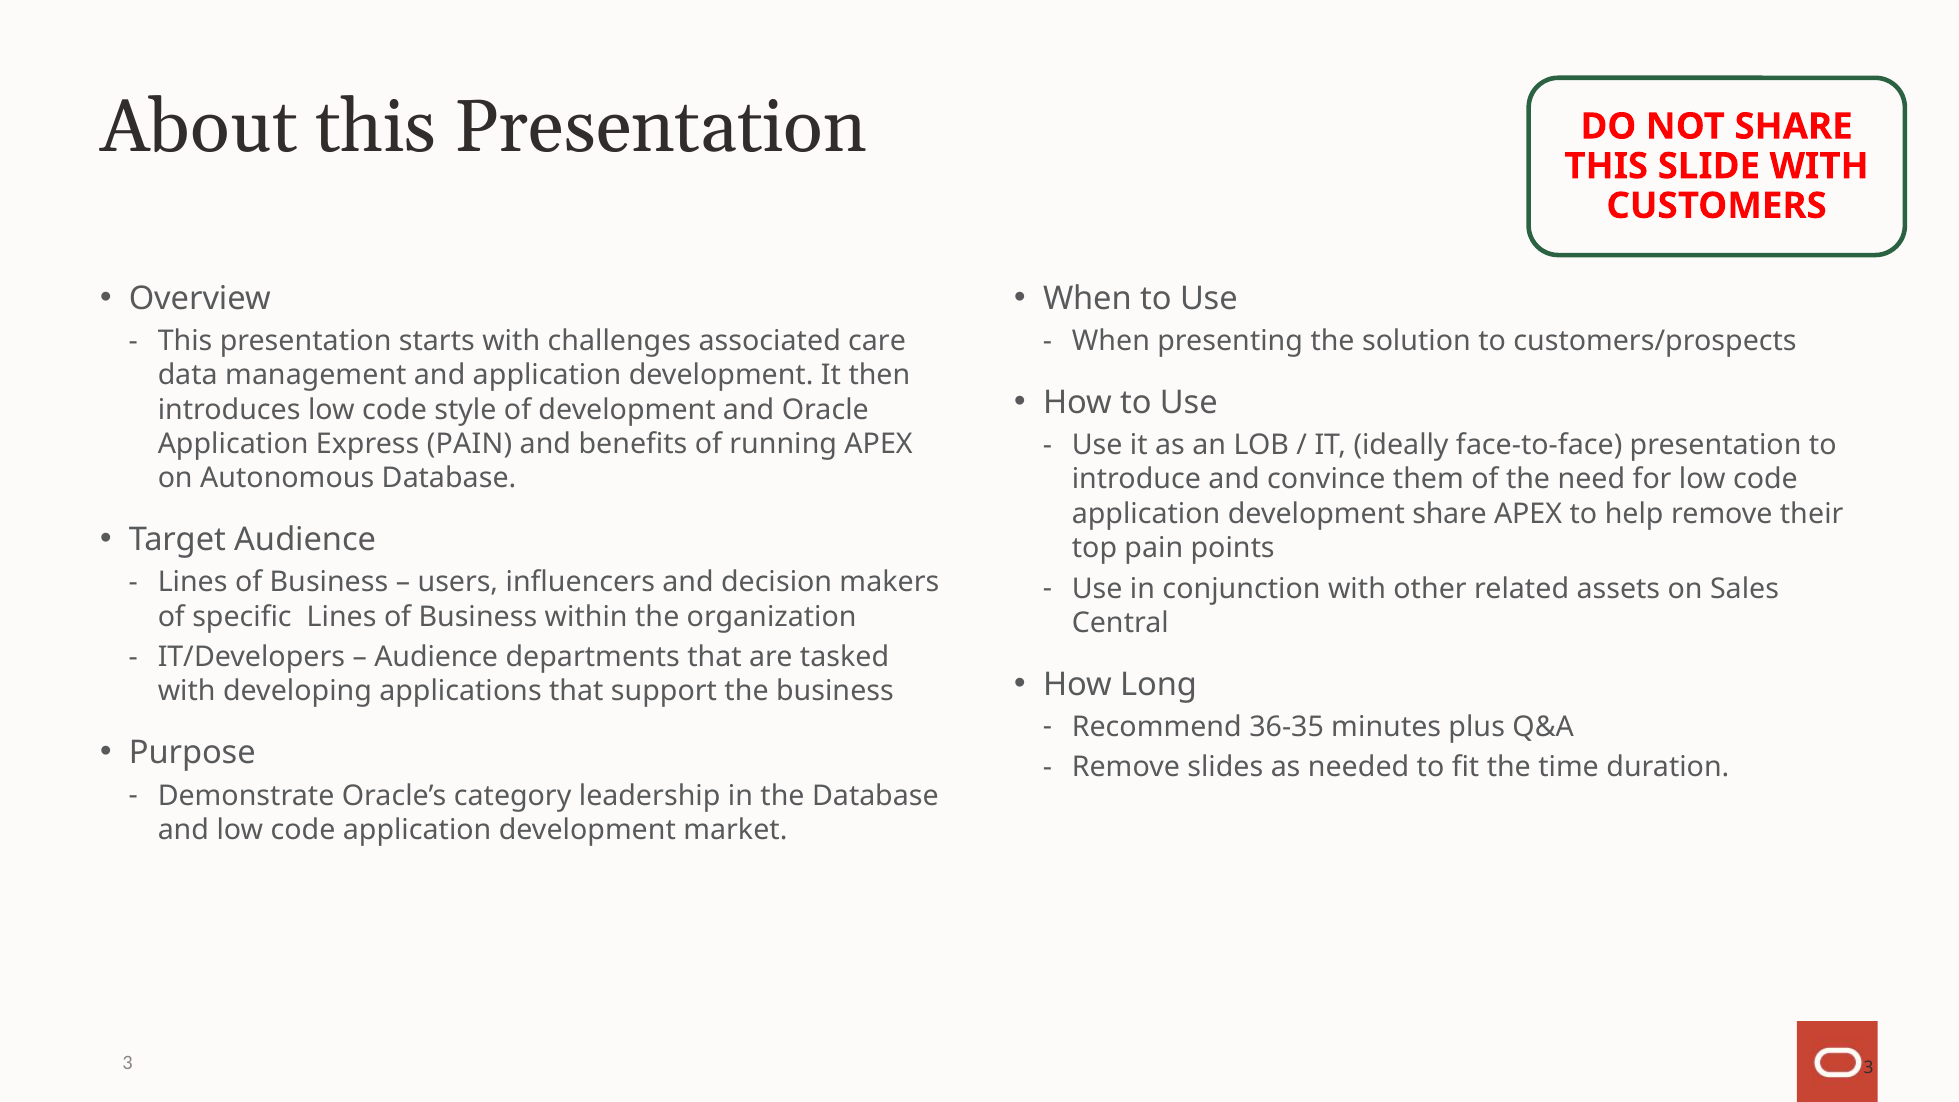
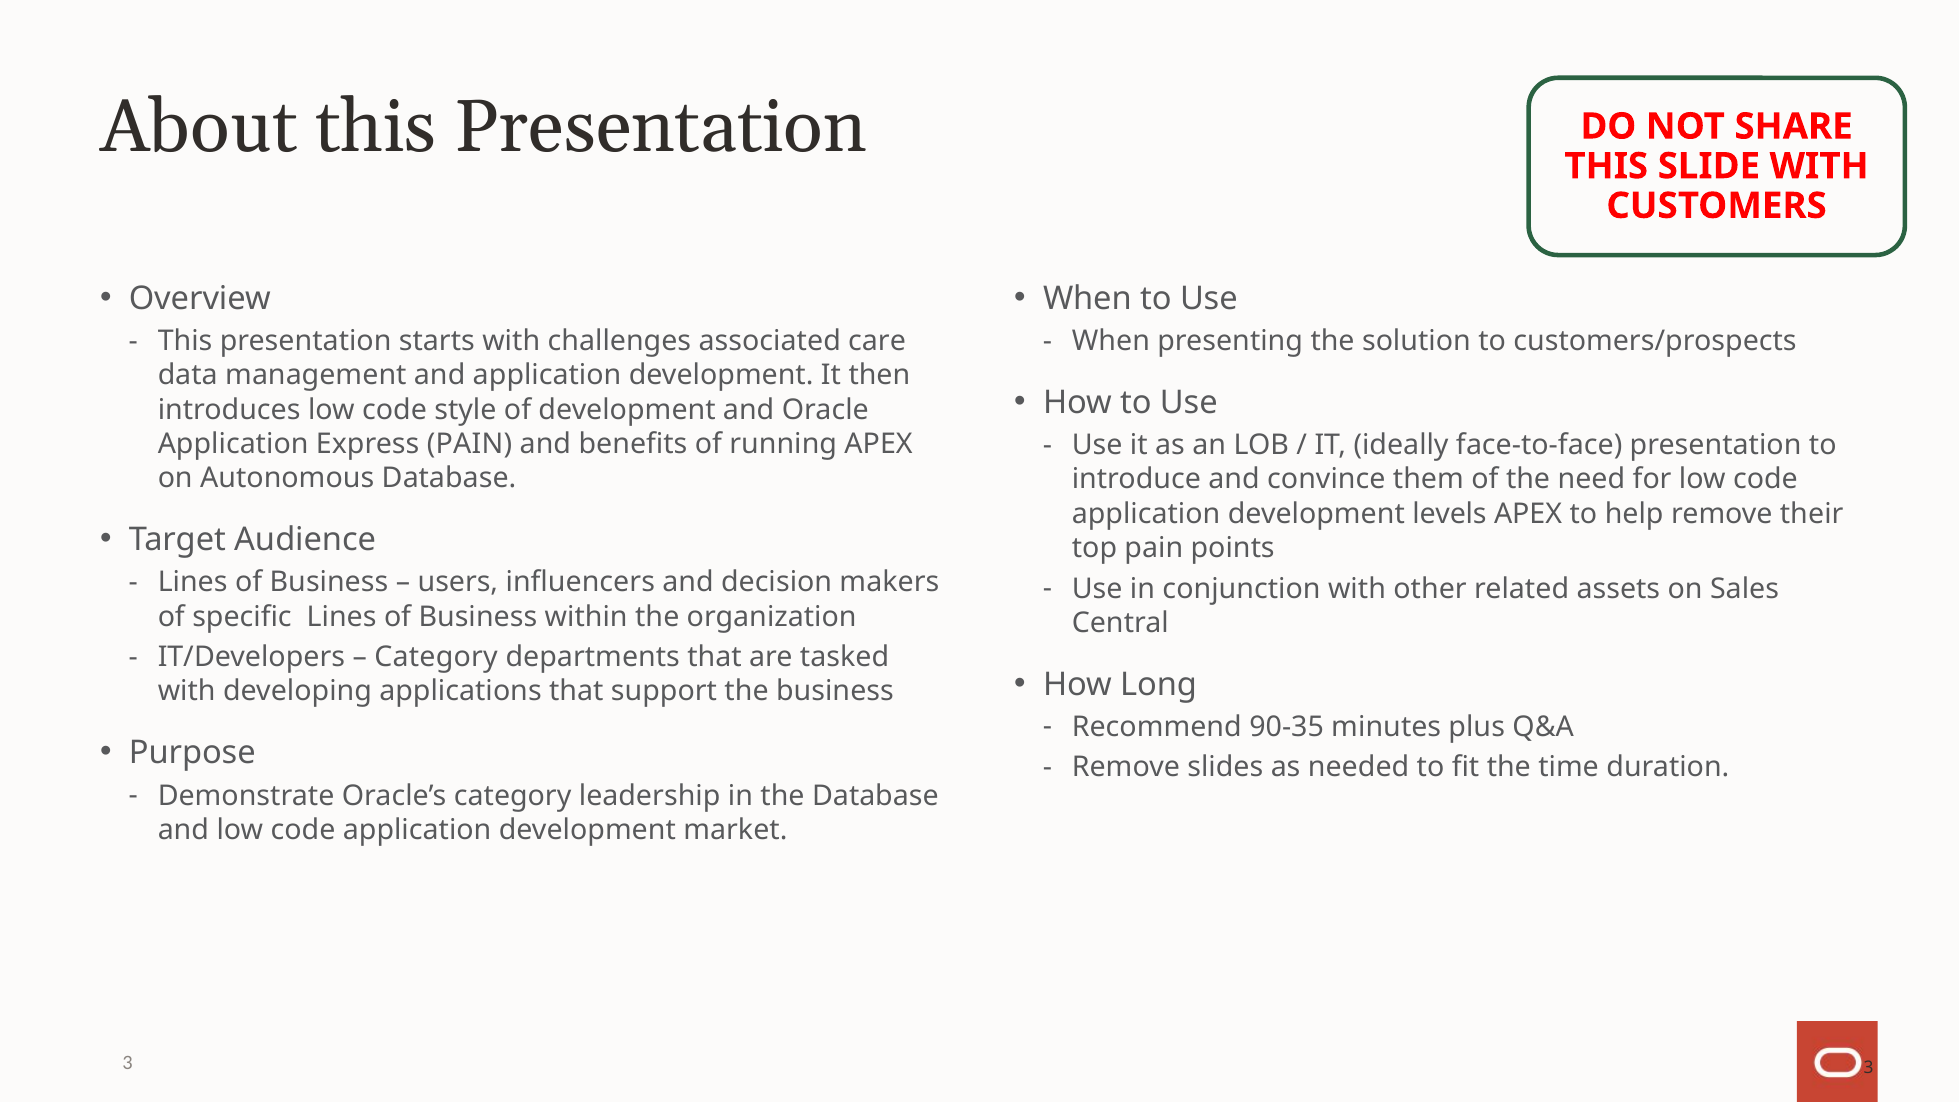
development share: share -> levels (1449, 514)
Audience: Audience -> Category (436, 657)
36-35: 36-35 -> 90-35 (1287, 727)
